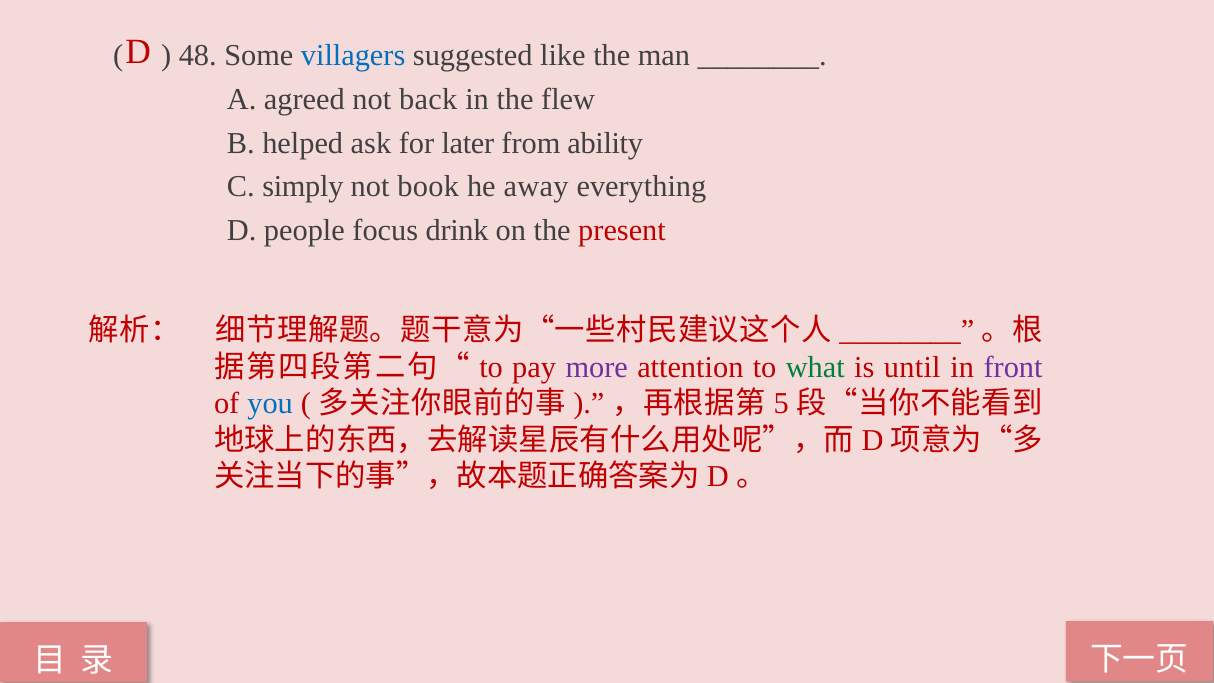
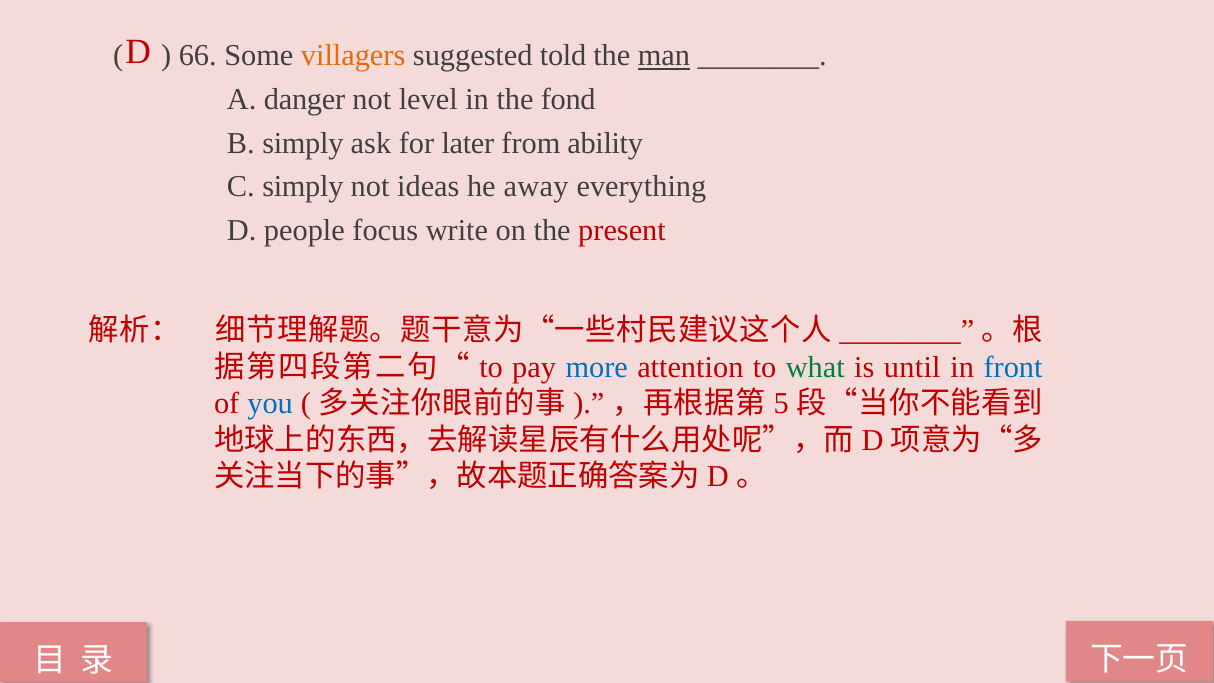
48: 48 -> 66 (198, 56)
villagers colour: blue -> orange (353, 56)
like: like -> told (563, 56)
man underline: none -> present (664, 56)
agreed: agreed -> danger (305, 99)
back: back -> level (428, 99)
flew: flew -> fond (568, 99)
B helped: helped -> simply (303, 143)
book: book -> ideas (428, 187)
drink: drink -> write (457, 230)
more colour: purple -> blue (597, 367)
front colour: purple -> blue (1013, 367)
